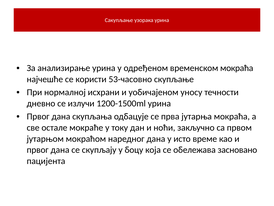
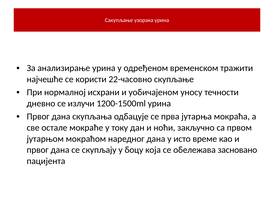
временском мокраћа: мокраћа -> тражити (237, 68)
53-часовно: 53-часовно -> 22-часовно (130, 79)
